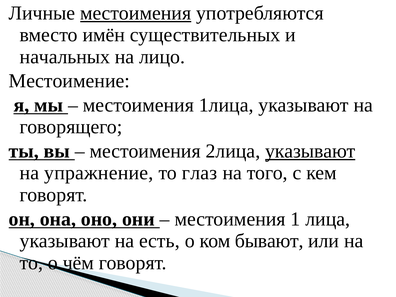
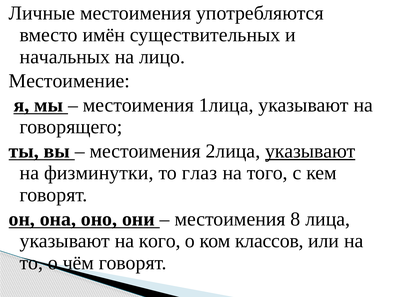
местоимения underline: present -> none (136, 13)
упражнение: упражнение -> физминутки (99, 173)
1: 1 -> 8 (295, 219)
есть: есть -> кого (160, 241)
бывают: бывают -> классов (269, 241)
